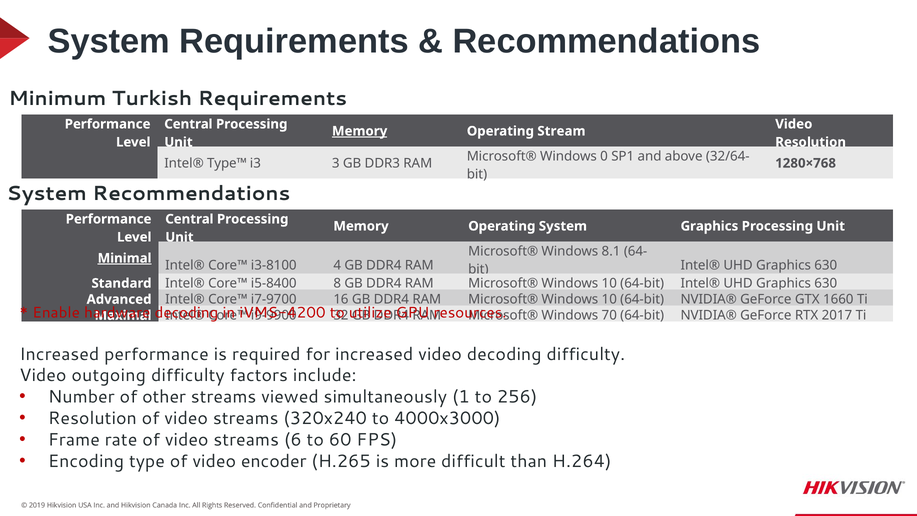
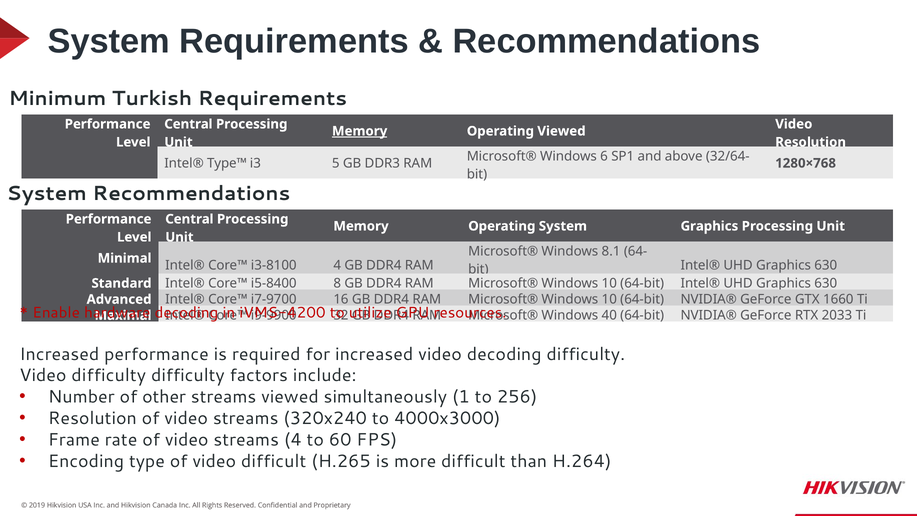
Operating Stream: Stream -> Viewed (561, 131)
0: 0 -> 6 (604, 156)
3: 3 -> 5 (336, 163)
Minimal underline: present -> none (125, 258)
70: 70 -> 40 (609, 315)
2017: 2017 -> 2033 (837, 315)
Video outgoing: outgoing -> difficulty (109, 375)
streams 6: 6 -> 4 (293, 440)
video encoder: encoder -> difficult (274, 461)
